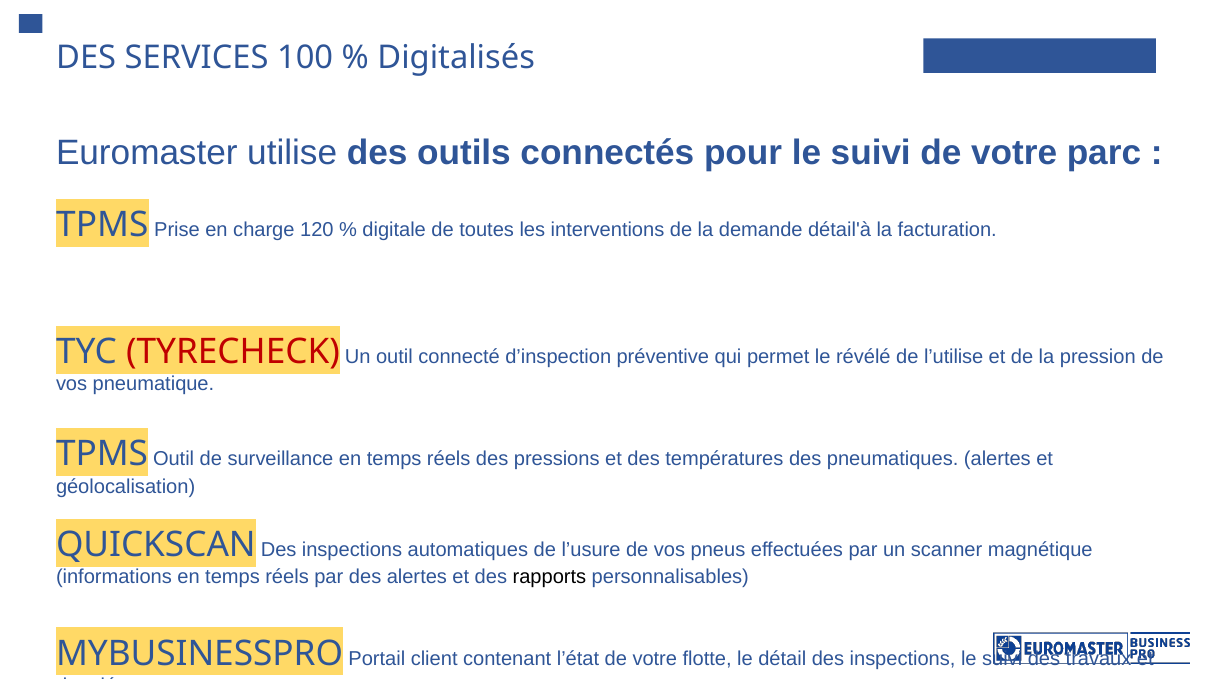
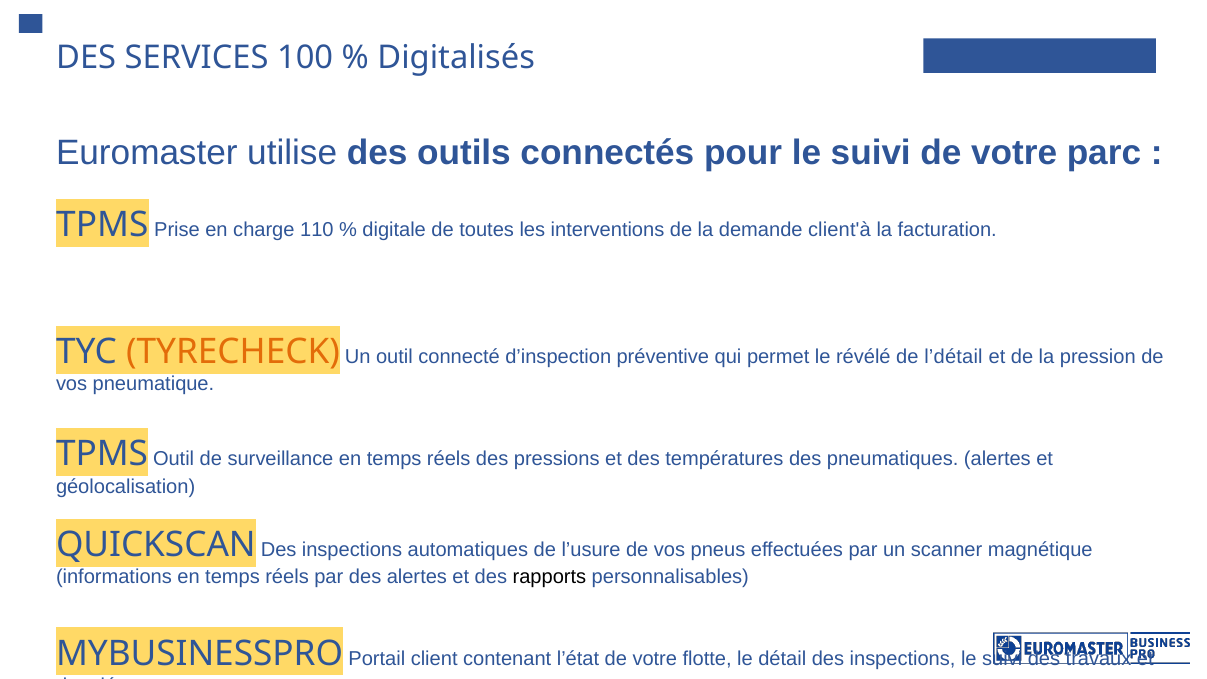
120: 120 -> 110 (317, 230)
détail'à: détail'à -> client'à (839, 230)
TYRECHECK colour: red -> orange (233, 352)
l’utilise: l’utilise -> l’détail (954, 357)
